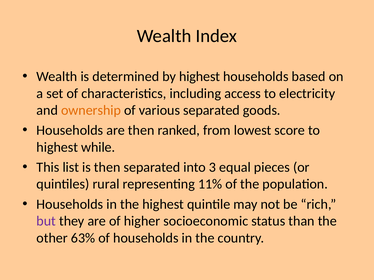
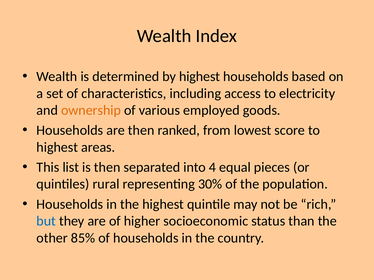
various separated: separated -> employed (211, 110)
while: while -> areas (98, 147)
3: 3 -> 4 (212, 168)
11%: 11% -> 30% (210, 184)
but colour: purple -> blue (46, 221)
63%: 63% -> 85% (83, 238)
